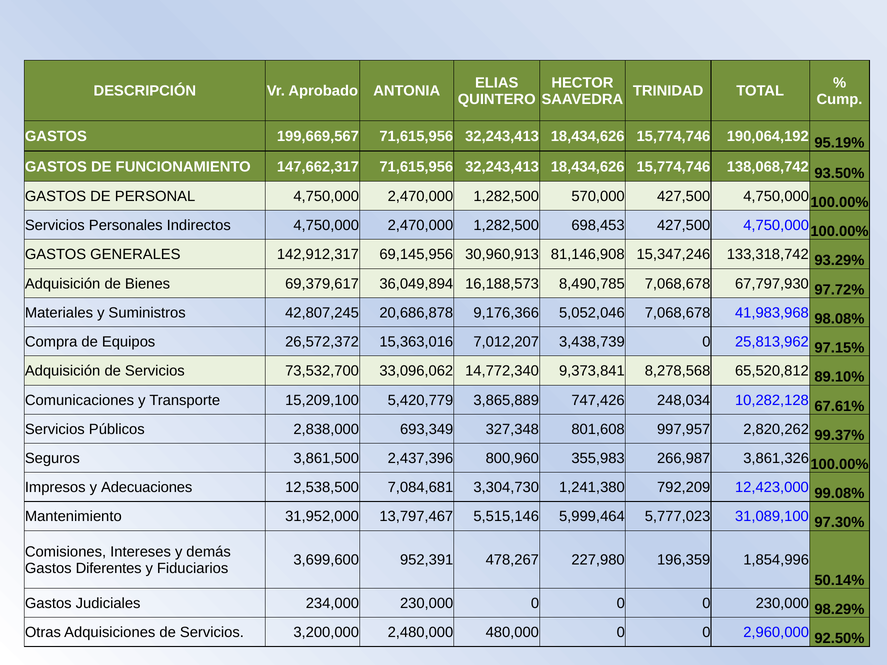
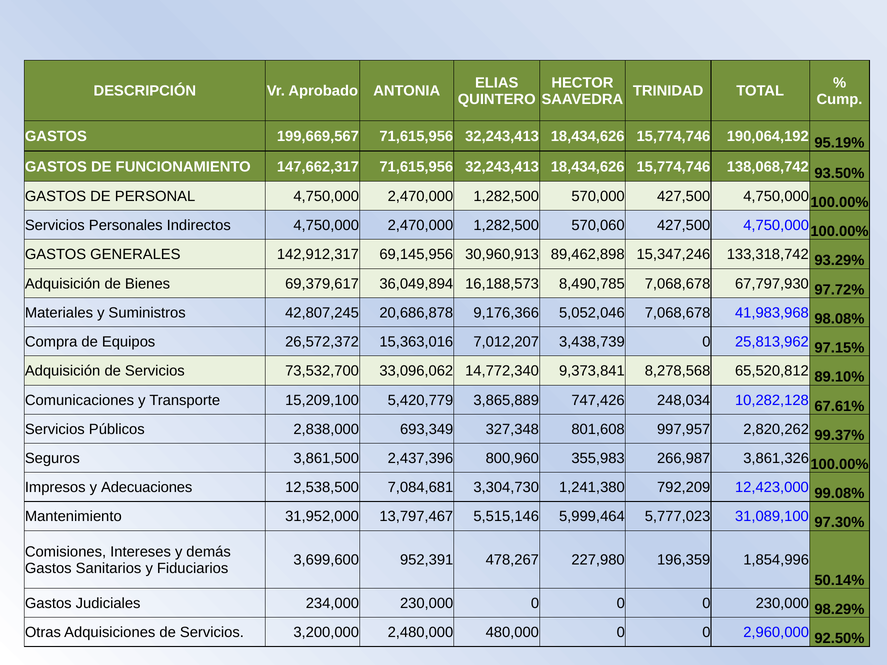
698,453: 698,453 -> 570,060 (598, 226)
81,146,908: 81,146,908 -> 89,462,898 (588, 255)
Diferentes: Diferentes -> Sanitarios (109, 568)
